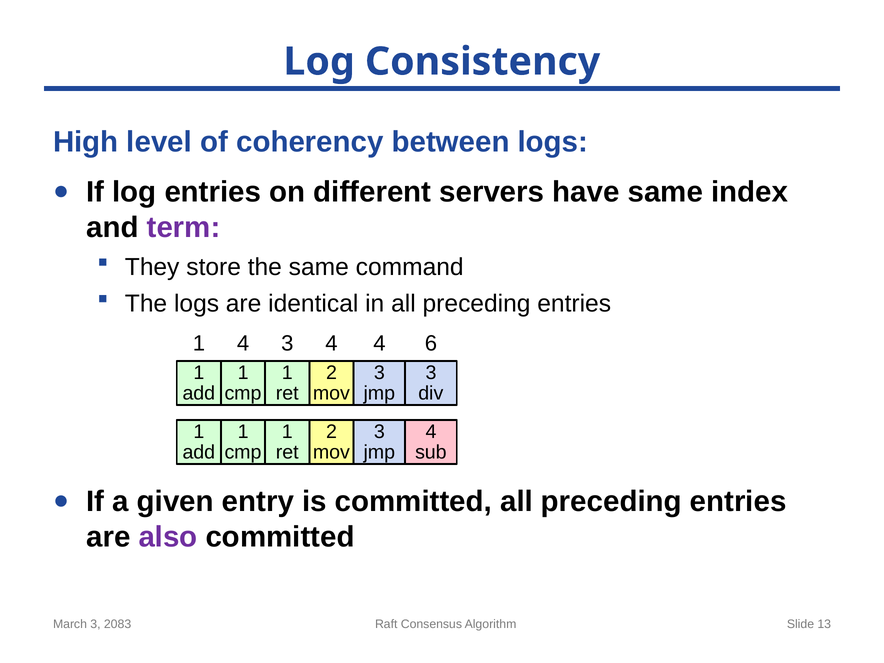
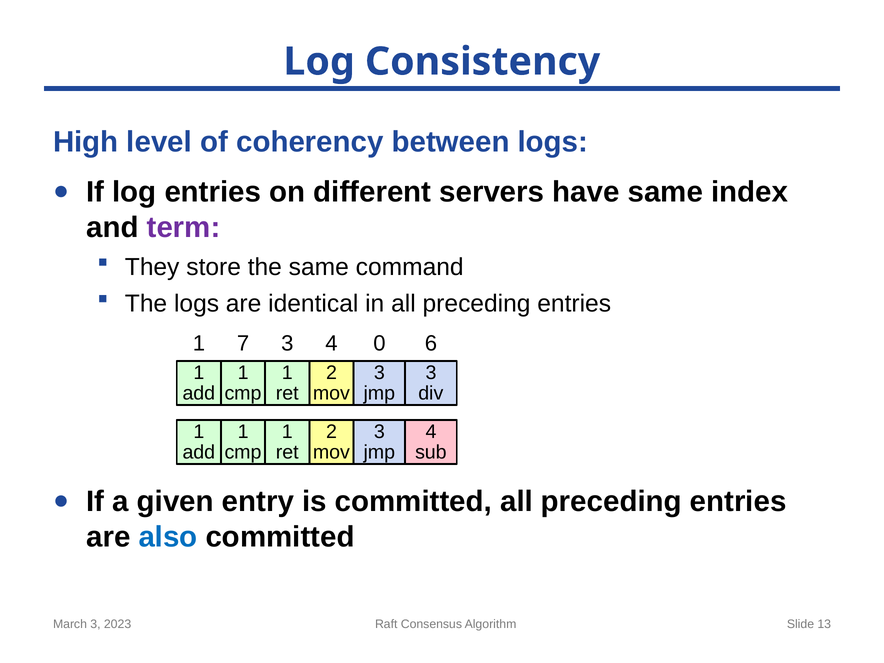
1 4: 4 -> 7 (243, 343)
4 4: 4 -> 0 (379, 343)
also colour: purple -> blue (168, 537)
2083: 2083 -> 2023 (118, 624)
